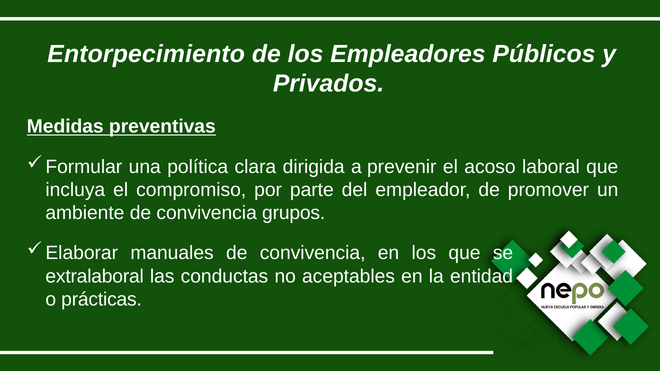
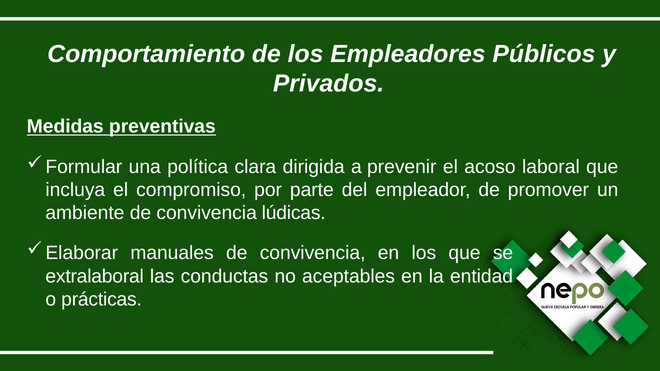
Entorpecimiento: Entorpecimiento -> Comportamiento (146, 54)
grupos: grupos -> lúdicas (294, 213)
